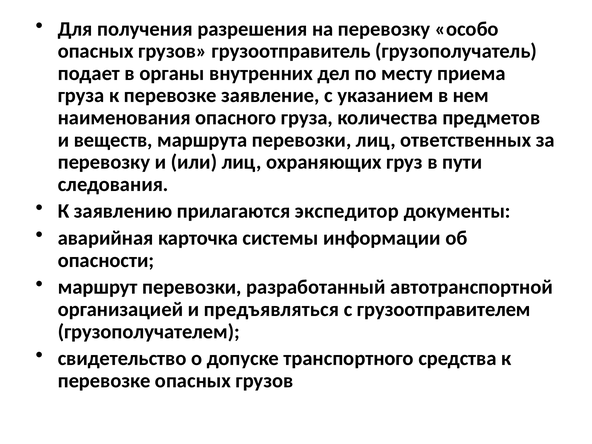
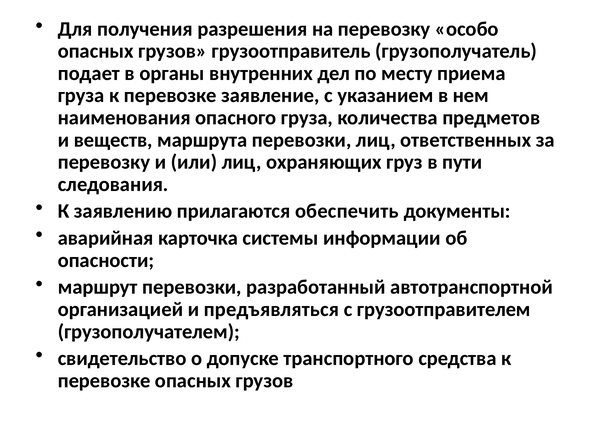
экспедитор: экспедитор -> обеспечить (347, 211)
